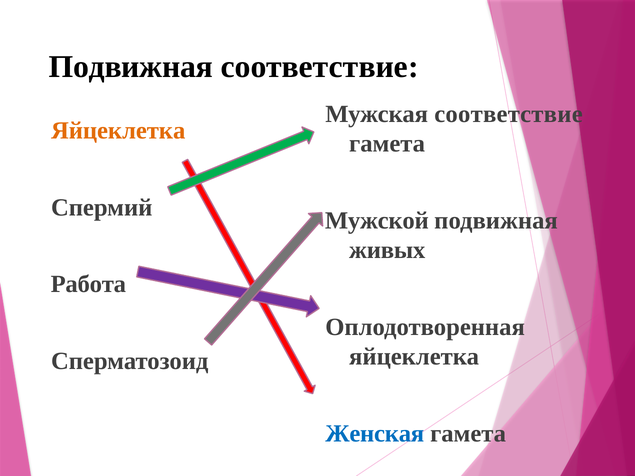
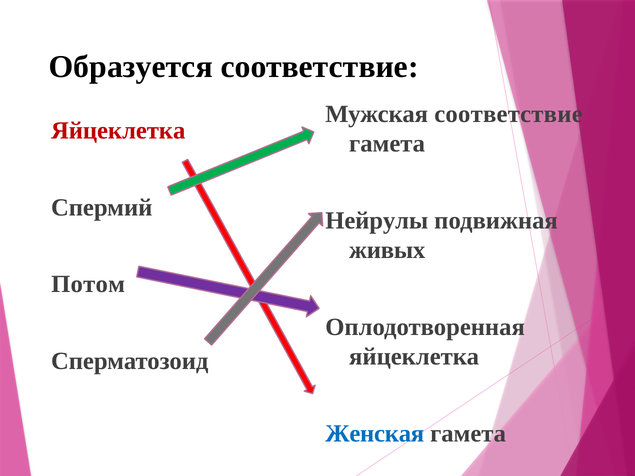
Подвижная: Подвижная -> Образуется (131, 67)
Яйцеклетка colour: orange -> red (118, 131)
Мужской: Мужской -> Нейрулы (377, 221)
Работа: Работа -> Потом (88, 284)
